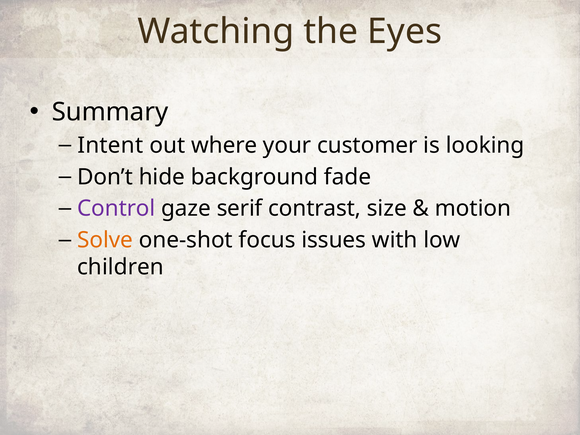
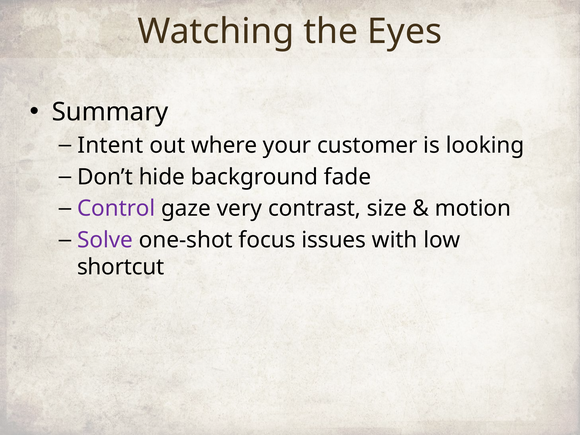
serif: serif -> very (239, 209)
Solve colour: orange -> purple (105, 240)
children: children -> shortcut (121, 267)
